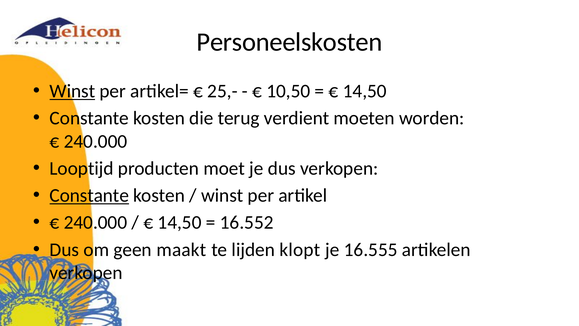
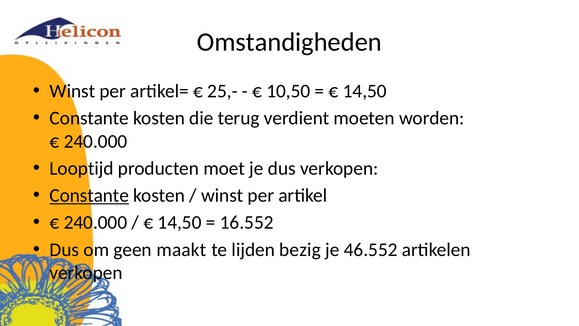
Personeelskosten: Personeelskosten -> Omstandigheden (289, 42)
Winst underline: present -> none (72, 91)
klopt: klopt -> bezig (300, 249)
16.555: 16.555 -> 46.552 (371, 249)
